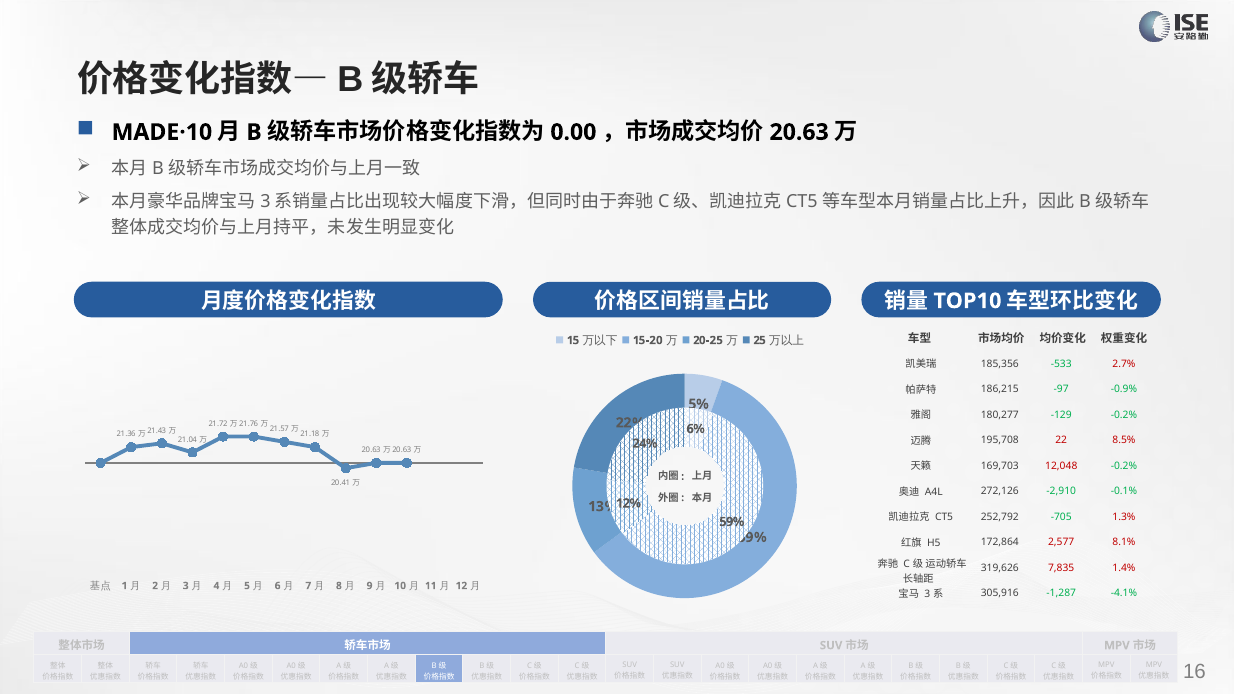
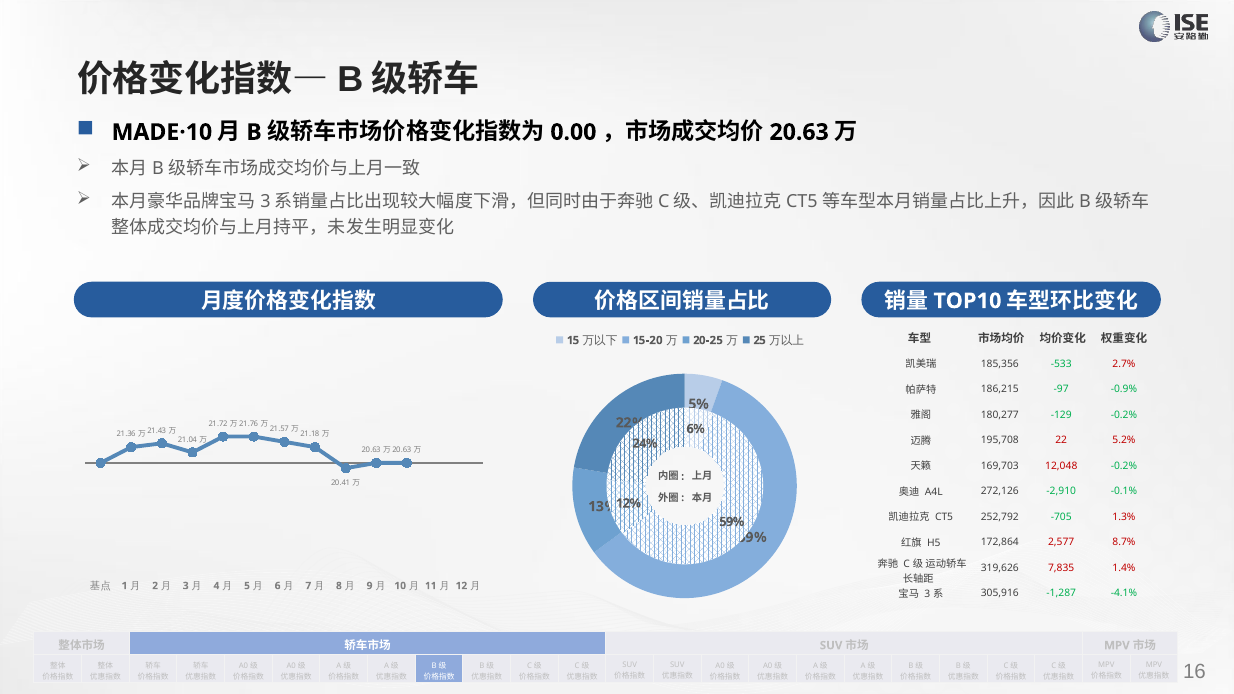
8.5%: 8.5% -> 5.2% (1124, 441)
8.1%: 8.1% -> 8.7% (1124, 543)
